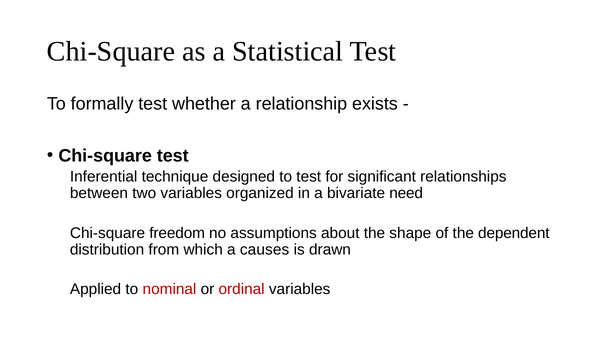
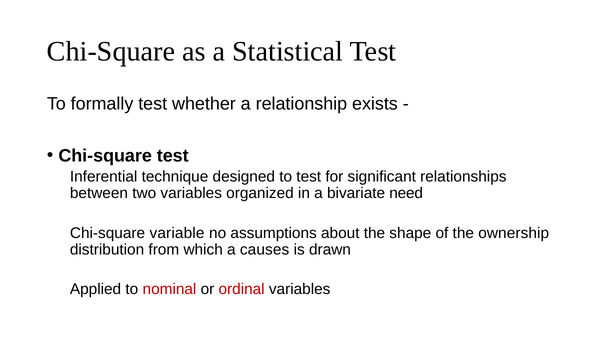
freedom: freedom -> variable (177, 233)
dependent: dependent -> ownership (514, 233)
